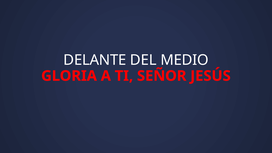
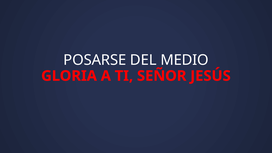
DELANTE: DELANTE -> POSARSE (95, 60)
